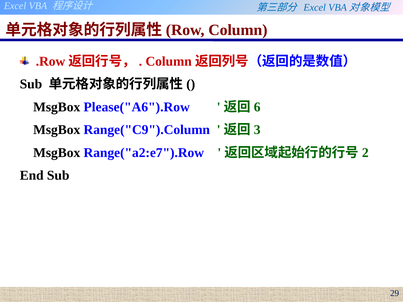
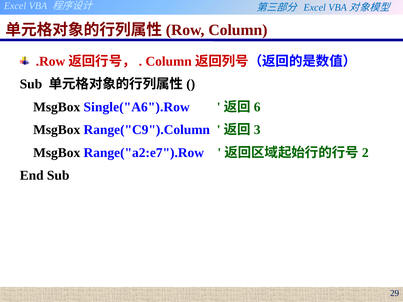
Please("A6").Row: Please("A6").Row -> Single("A6").Row (137, 107)
